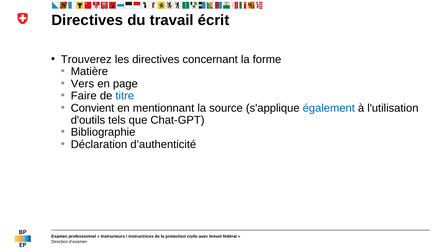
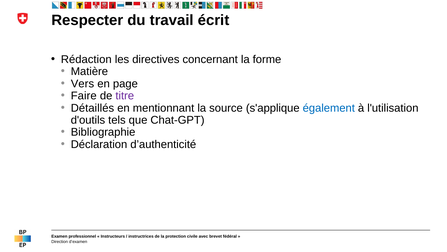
Directives: Directives -> Respecter (87, 20)
Trouverez: Trouverez -> Rédaction (86, 59)
titre colour: blue -> purple (125, 96)
Convient: Convient -> Détaillés (92, 108)
